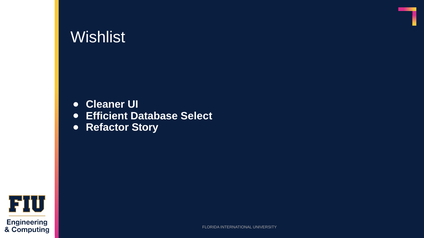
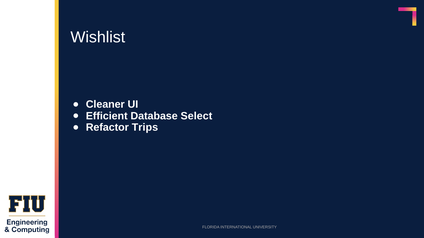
Story: Story -> Trips (145, 128)
